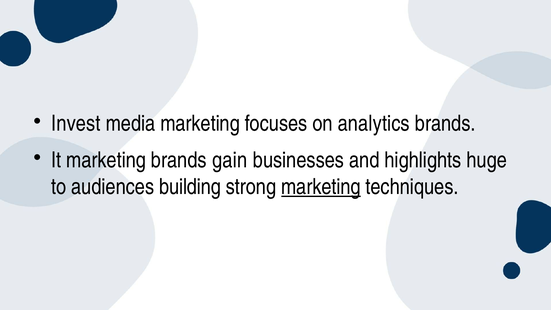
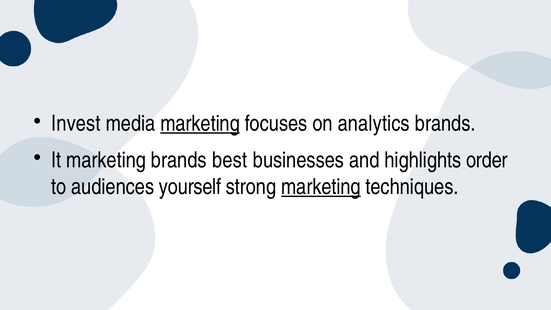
marketing underline: none -> present (200, 124)
gain: gain -> best (230, 160)
huge: huge -> order (487, 160)
building: building -> yourself (190, 187)
